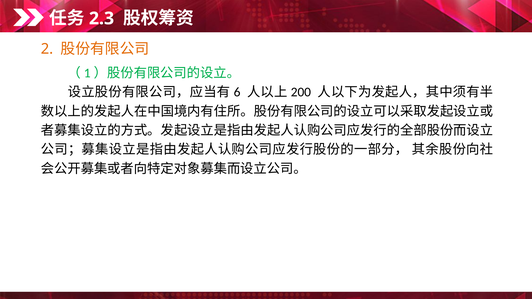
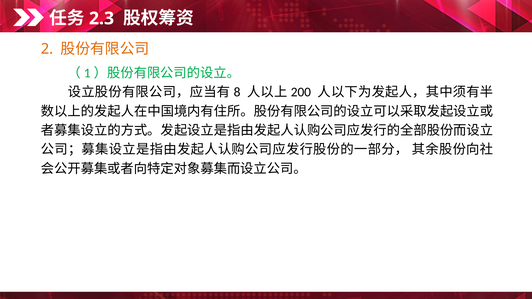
6: 6 -> 8 (237, 92)
